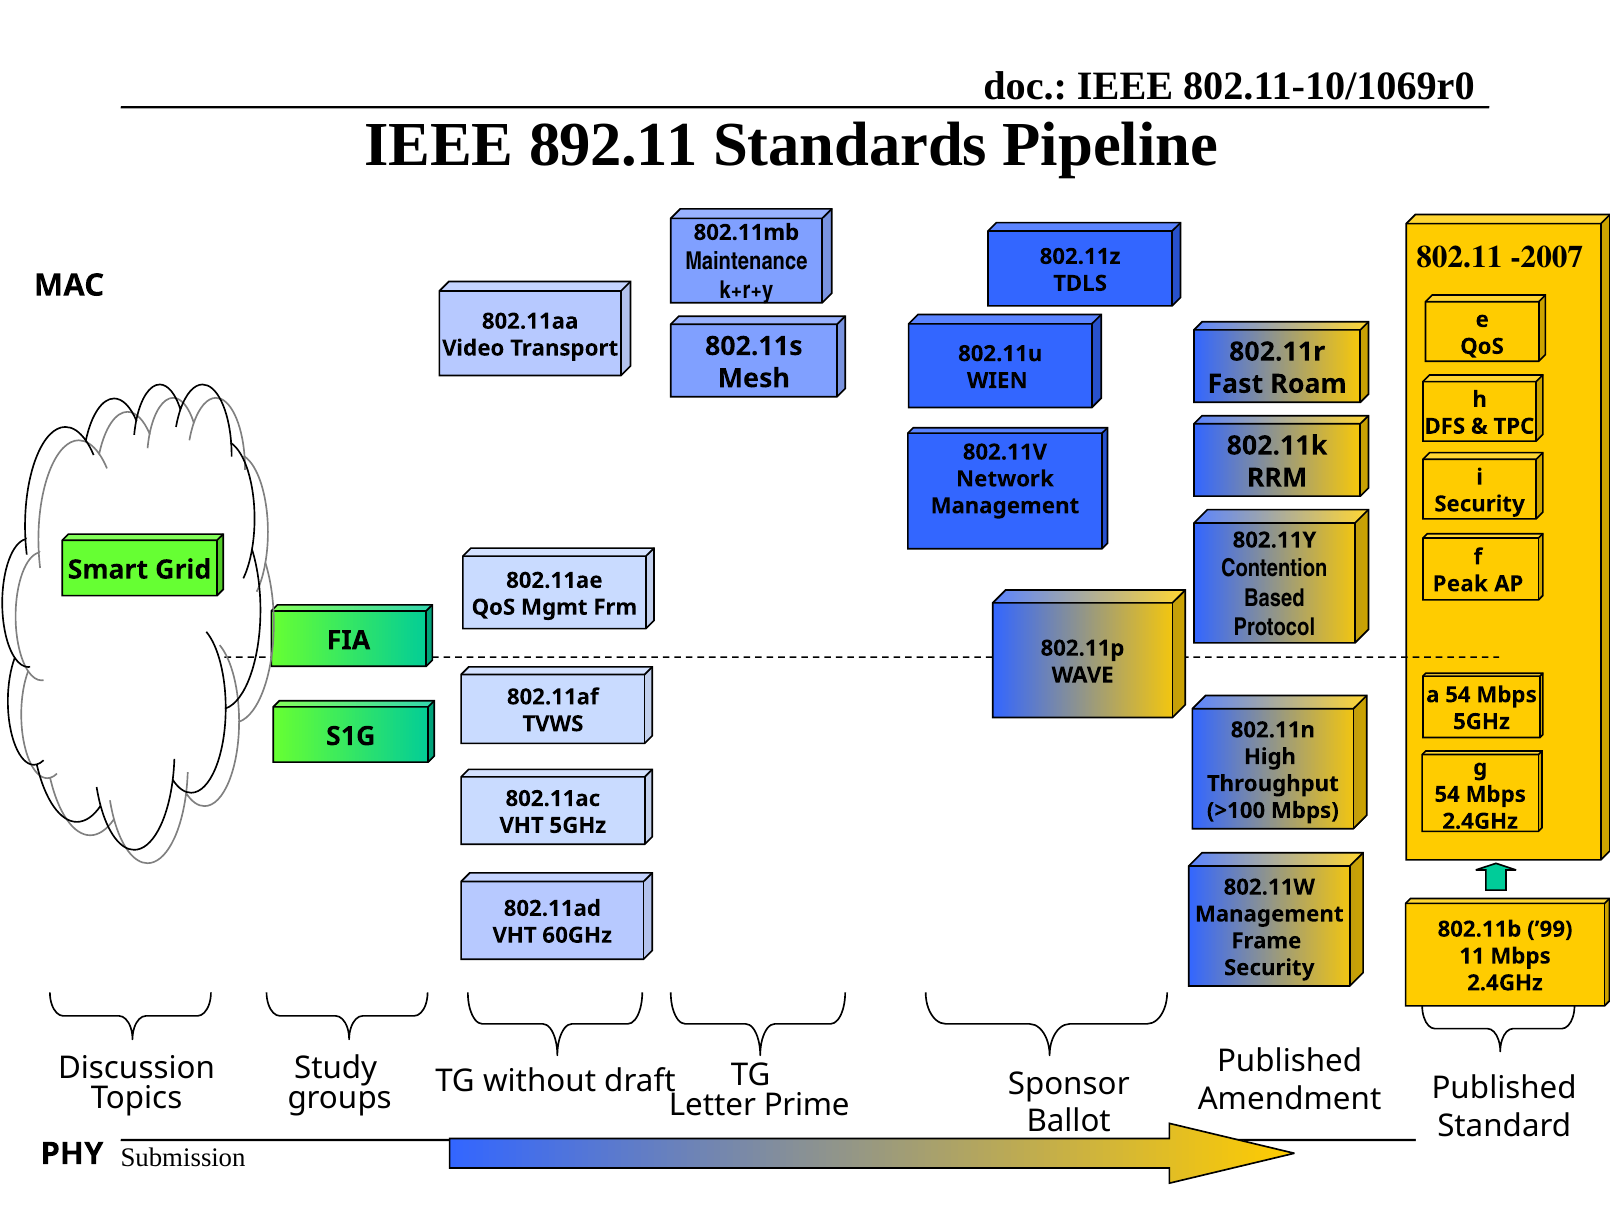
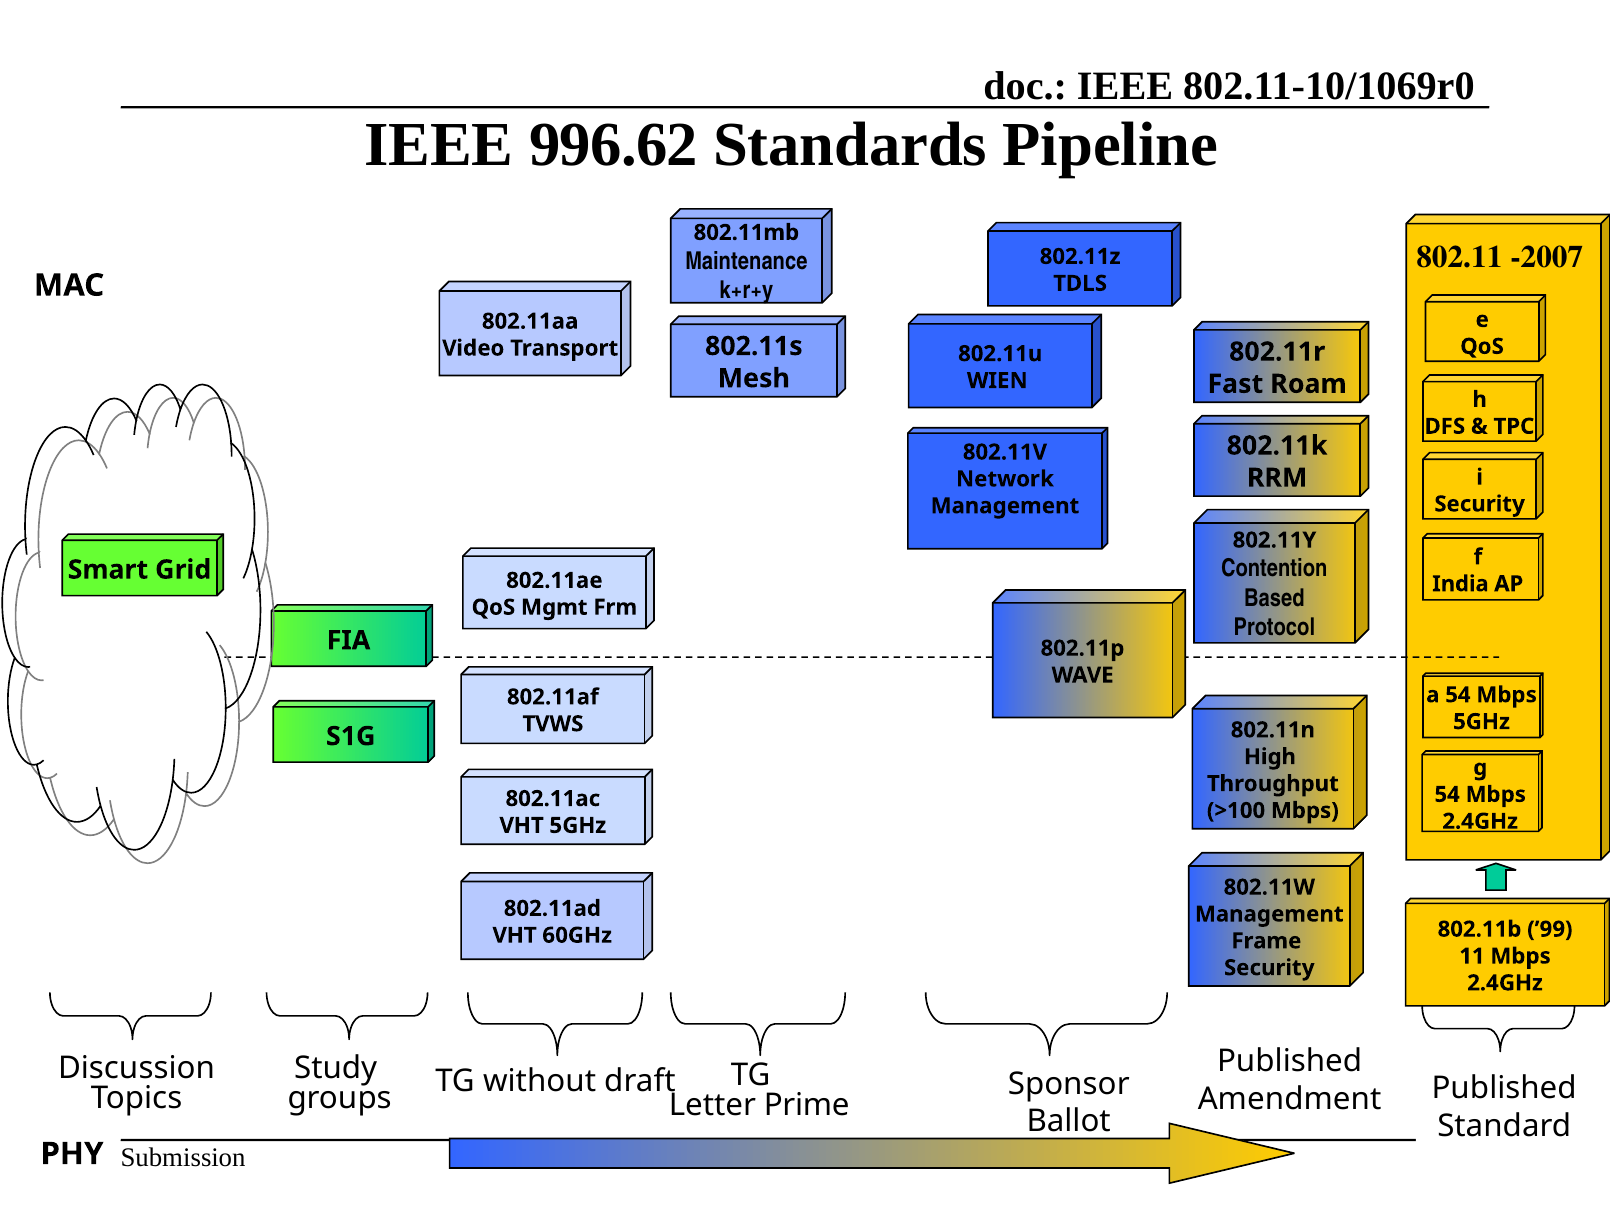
892.11: 892.11 -> 996.62 (614, 145)
Peak: Peak -> India (1460, 584)
